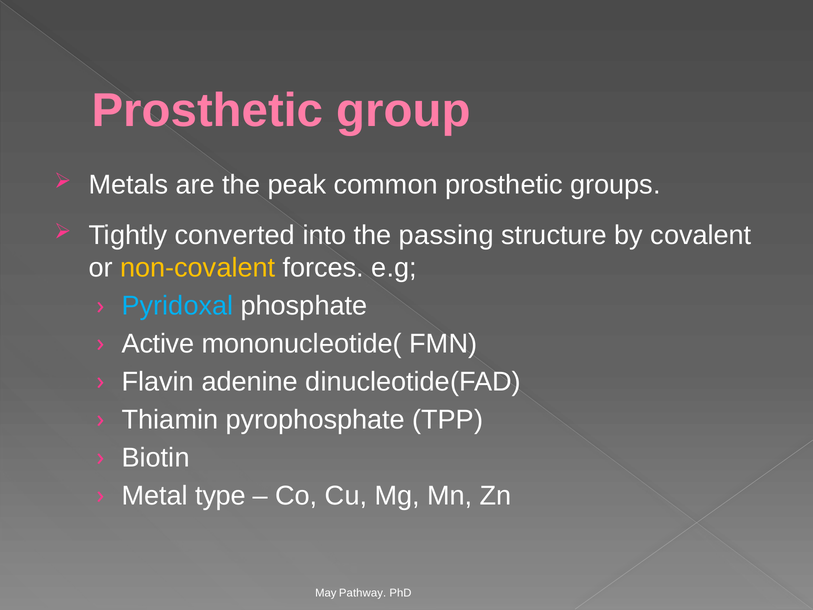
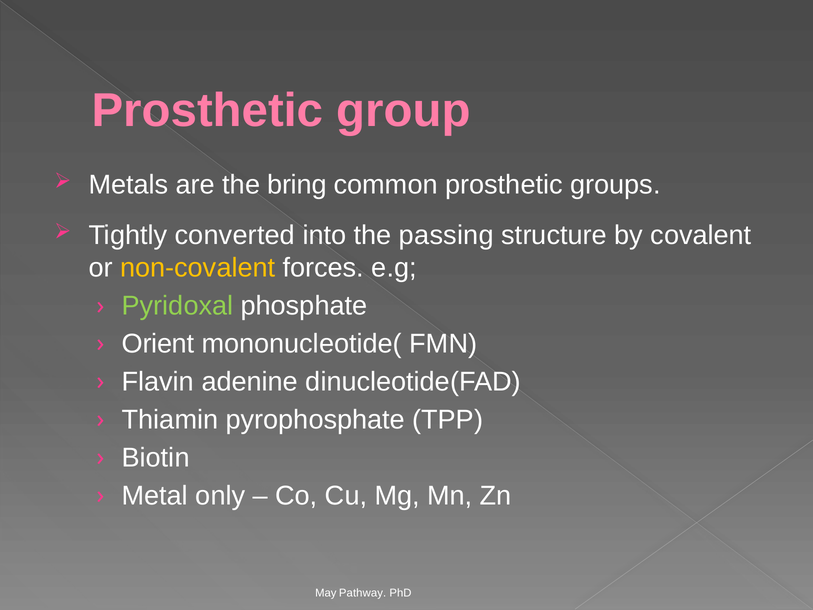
peak: peak -> bring (297, 185)
Pyridoxal colour: light blue -> light green (178, 306)
Active: Active -> Orient (158, 344)
type: type -> only (220, 495)
